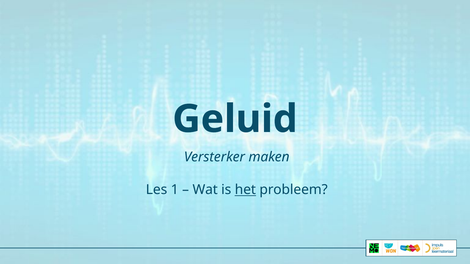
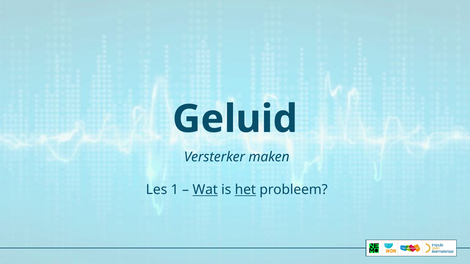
Wat underline: none -> present (205, 190)
